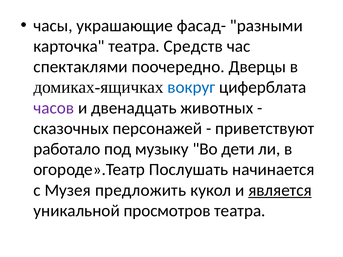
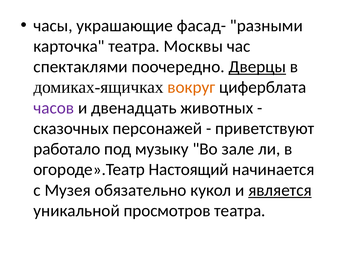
Средств: Средств -> Москвы (193, 46)
Дверцы underline: none -> present (257, 67)
вокруг colour: blue -> orange (191, 87)
дети: дети -> зале (238, 149)
Послушать: Послушать -> Настоящий (189, 170)
предложить: предложить -> обязательно (141, 190)
